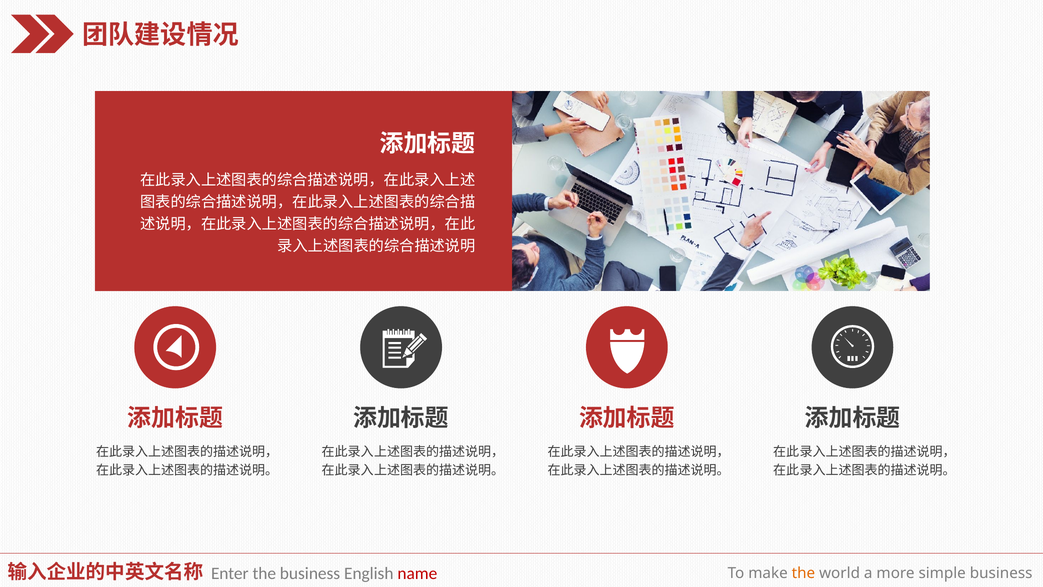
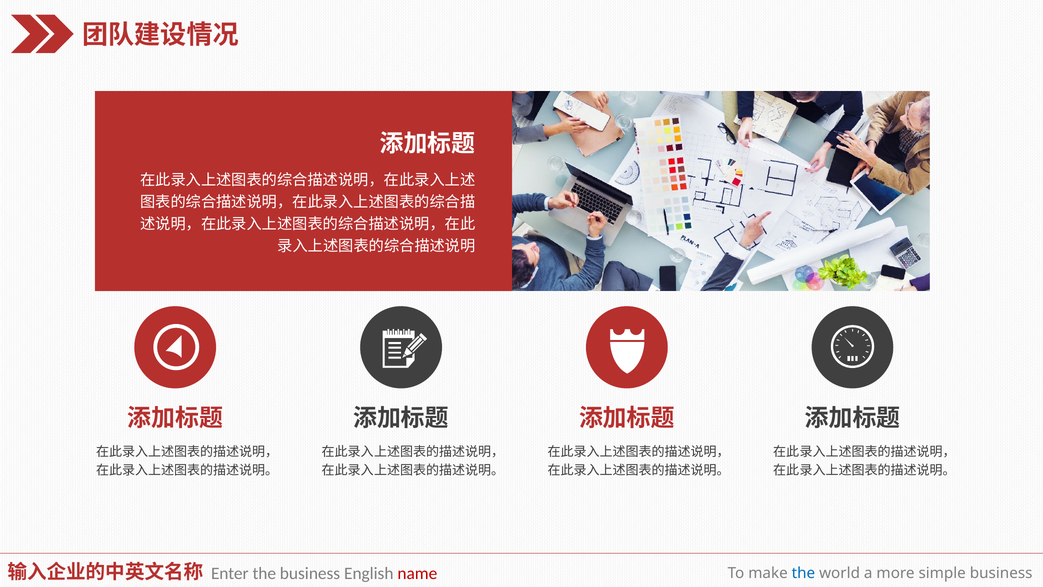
the colour: orange -> blue (803, 573)
